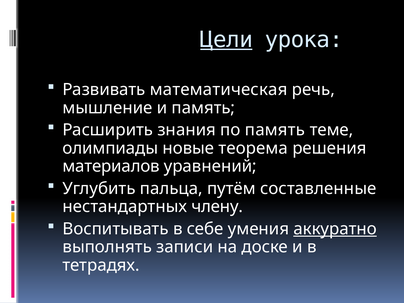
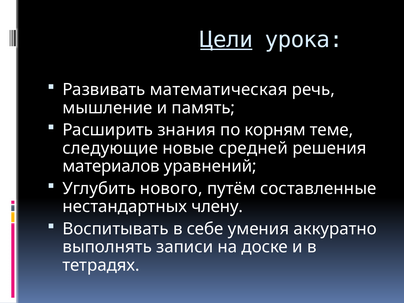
по память: память -> корням (275, 130)
олимпиады: олимпиады -> следующие (110, 148)
теорема: теорема -> средней (253, 148)
пальца: пальца -> нового (171, 189)
аккуратно underline: present -> none (335, 229)
